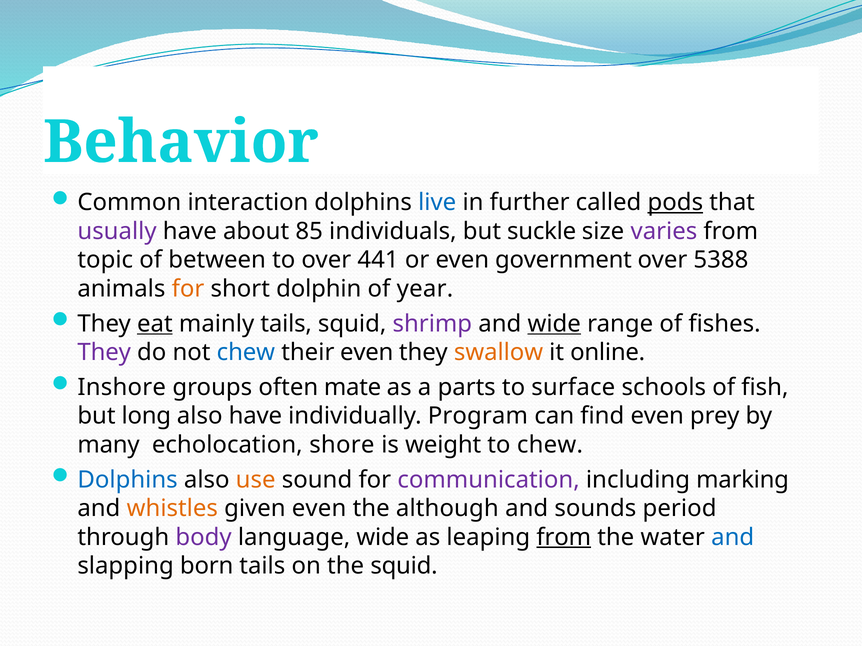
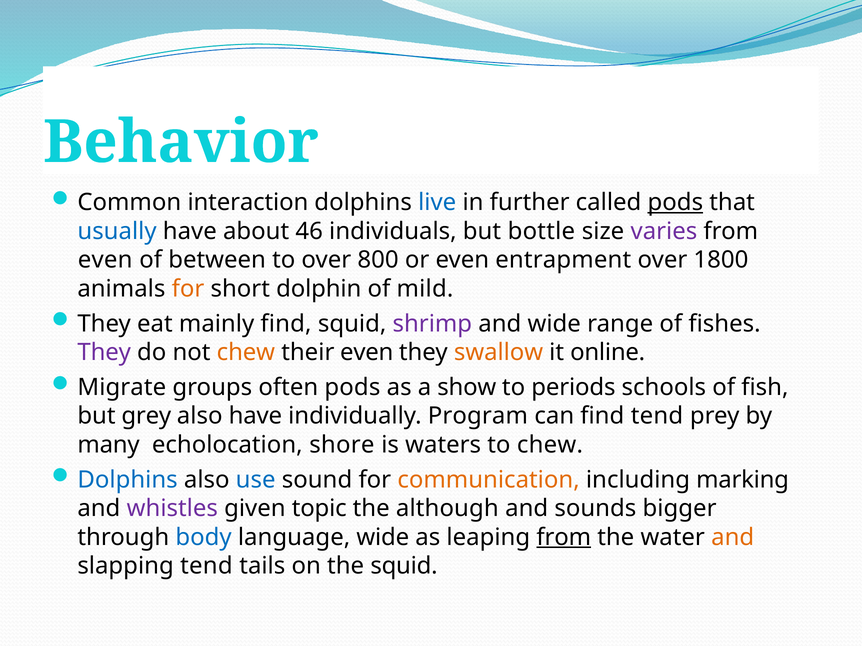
usually colour: purple -> blue (117, 231)
85: 85 -> 46 (309, 231)
suckle: suckle -> bottle (541, 231)
topic: topic -> even (105, 260)
441: 441 -> 800 (378, 260)
government: government -> entrapment (563, 260)
5388: 5388 -> 1800 (721, 260)
year: year -> mild (425, 289)
eat underline: present -> none (155, 324)
mainly tails: tails -> find (286, 324)
wide underline: present -> none (554, 324)
chew colour: blue -> orange (246, 353)
Inshore: Inshore -> Migrate (122, 388)
often mate: mate -> pods (352, 388)
parts: parts -> show (467, 388)
surface: surface -> periods (573, 388)
long: long -> grey (146, 416)
find even: even -> tend (657, 416)
weight: weight -> waters (443, 445)
use colour: orange -> blue (256, 480)
communication colour: purple -> orange (489, 480)
whistles colour: orange -> purple (172, 509)
given even: even -> topic (319, 509)
period: period -> bigger (680, 509)
body colour: purple -> blue (204, 538)
and colour: blue -> orange (733, 538)
slapping born: born -> tend (206, 566)
